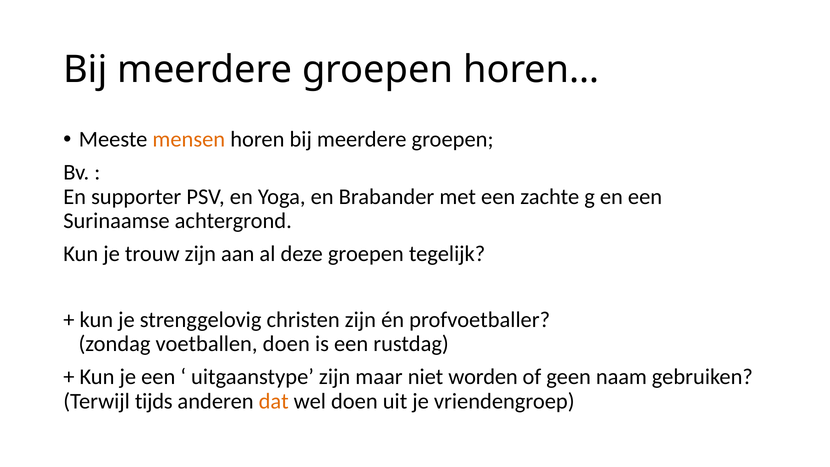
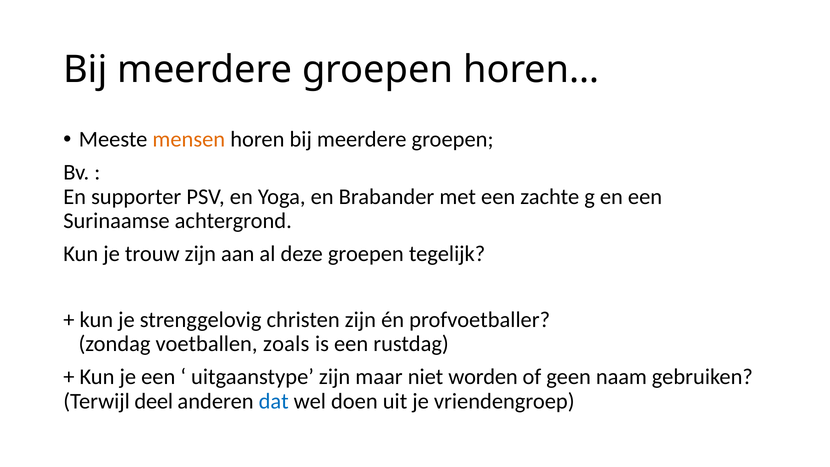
voetballen doen: doen -> zoals (286, 344)
tijds: tijds -> deel (154, 401)
dat colour: orange -> blue (274, 401)
